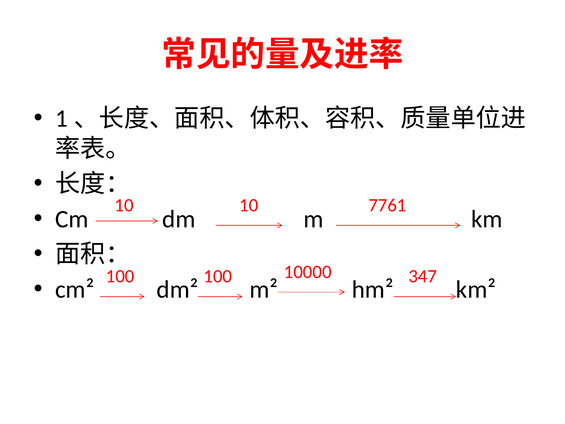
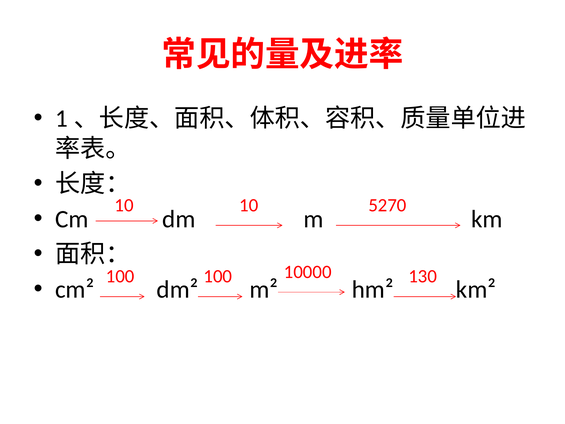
7761: 7761 -> 5270 (387, 205)
347: 347 -> 130 (423, 276)
